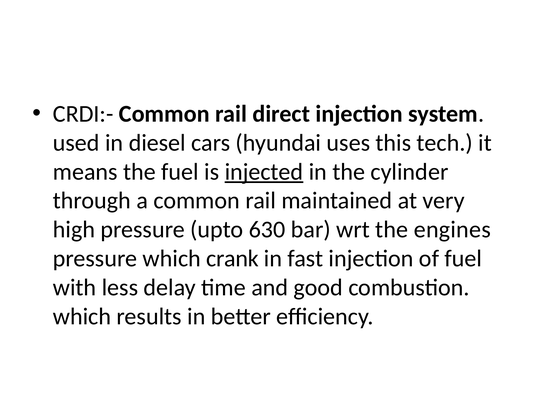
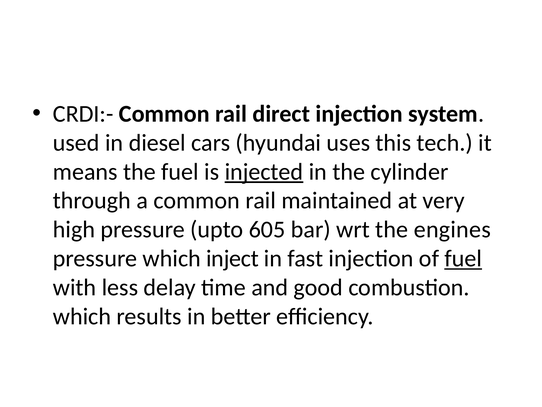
630: 630 -> 605 (267, 229)
crank: crank -> inject (232, 258)
fuel underline: none -> present (463, 258)
